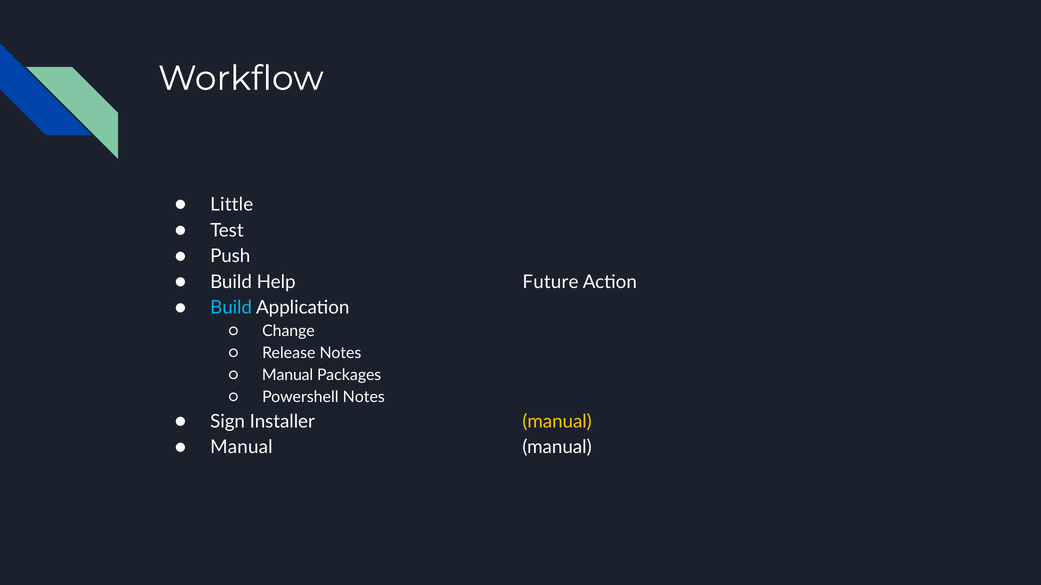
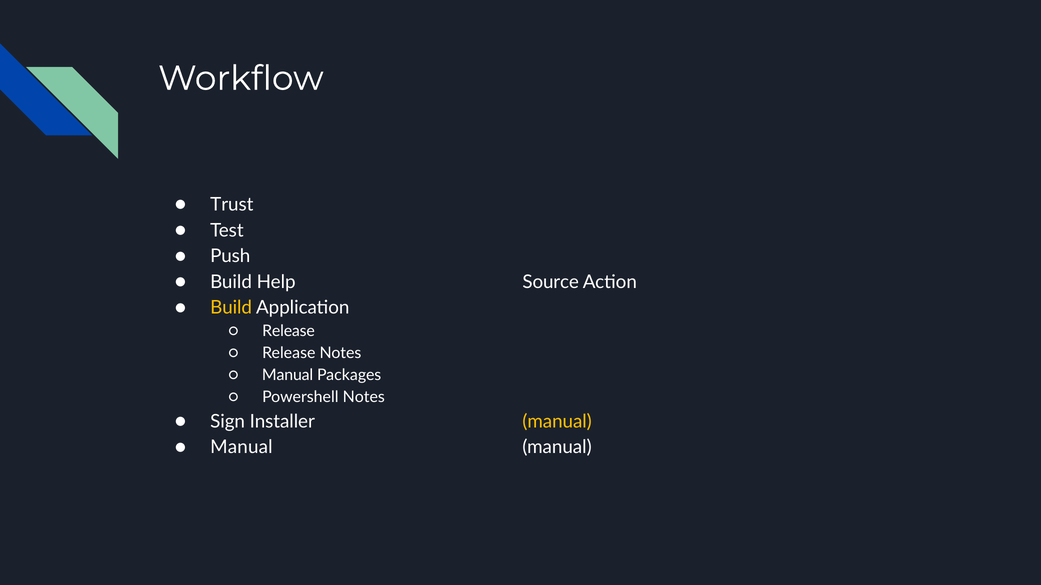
Little: Little -> Trust (232, 205)
Future: Future -> Source (551, 282)
Build colour: light blue -> yellow (231, 308)
Change: Change -> Release (288, 332)
